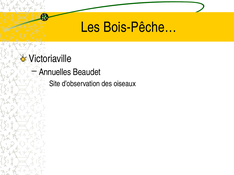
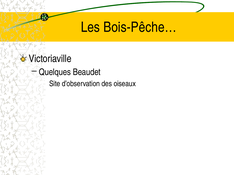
Annuelles: Annuelles -> Quelques (55, 72)
